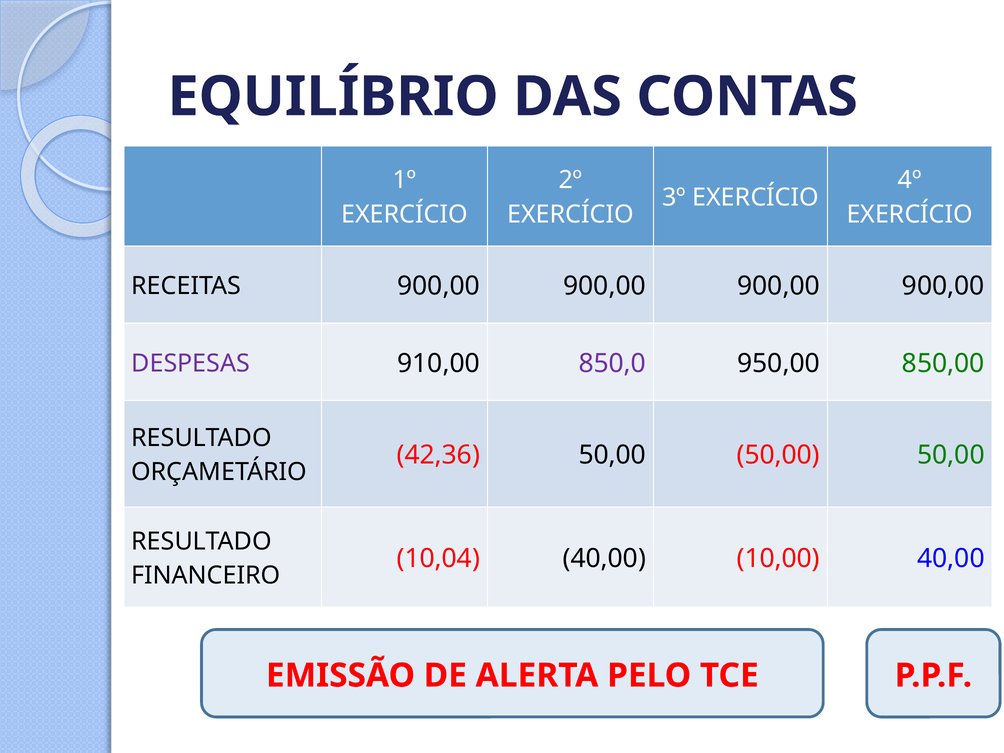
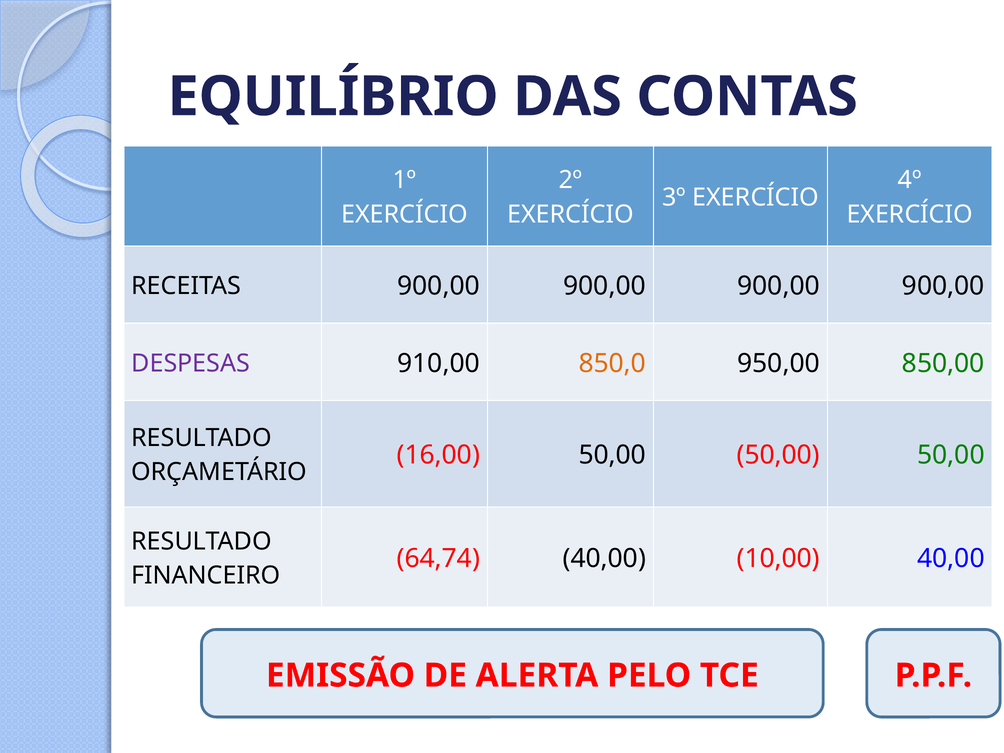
850,0 colour: purple -> orange (612, 363)
42,36: 42,36 -> 16,00 (438, 455)
10,04: 10,04 -> 64,74 (438, 559)
